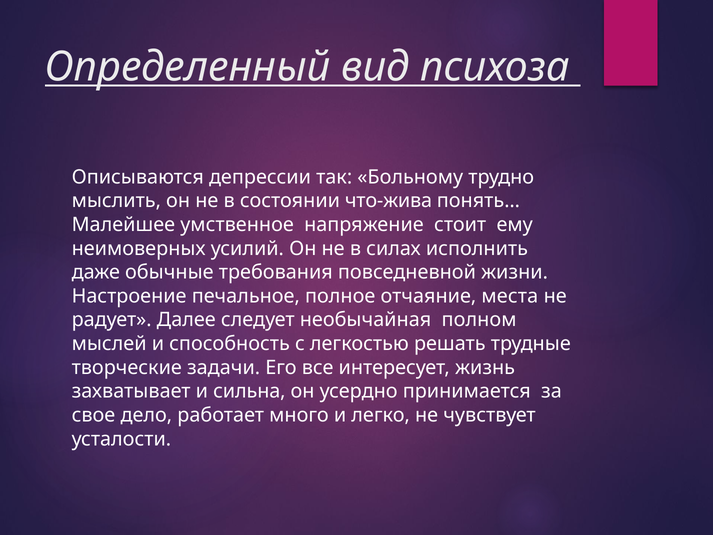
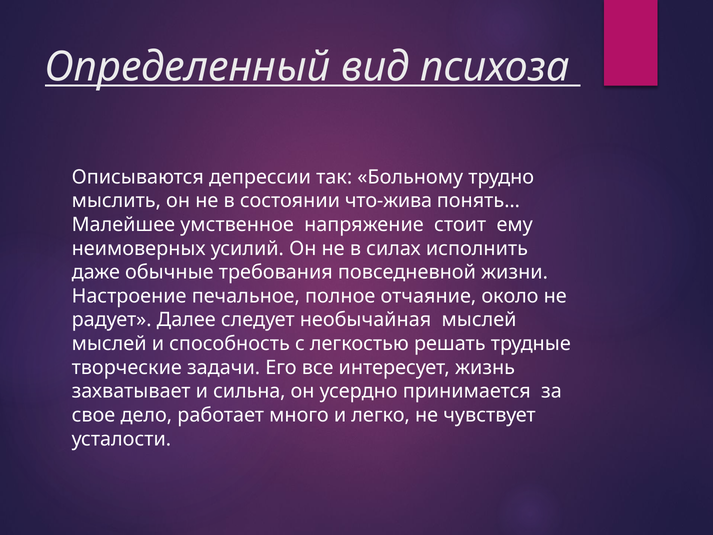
места: места -> около (510, 296)
необычайная полном: полном -> мыслей (479, 320)
